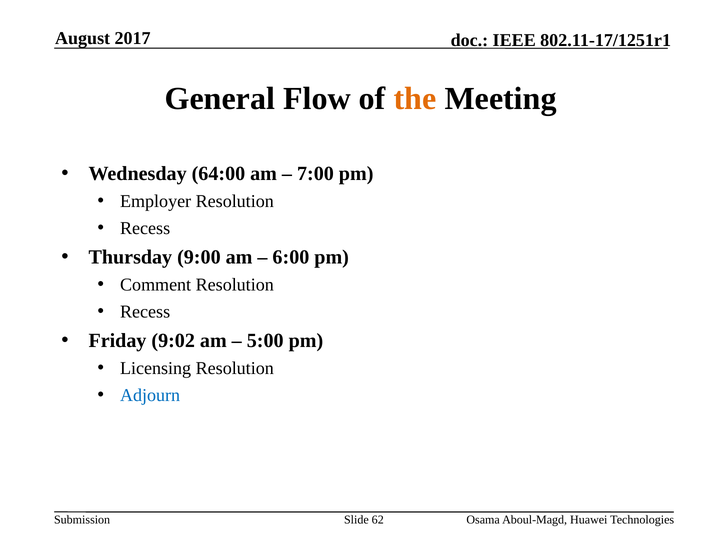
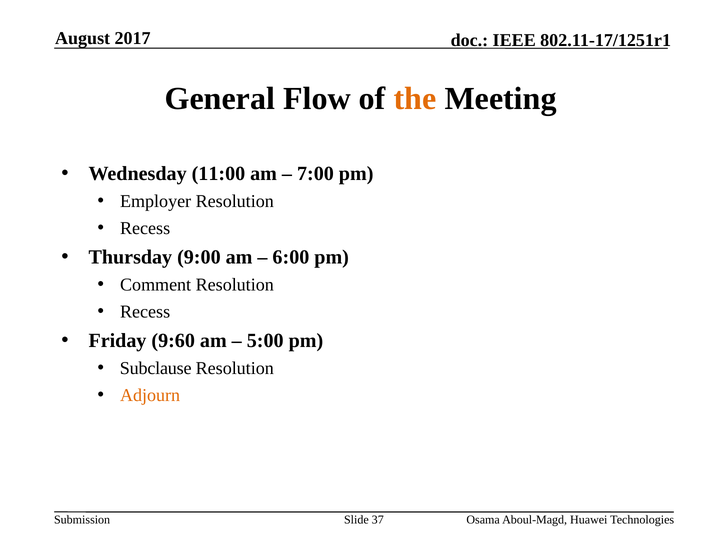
64:00: 64:00 -> 11:00 (218, 174)
9:02: 9:02 -> 9:60 (173, 340)
Licensing: Licensing -> Subclause (156, 368)
Adjourn colour: blue -> orange (150, 395)
62: 62 -> 37 (378, 519)
